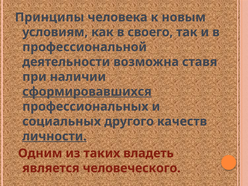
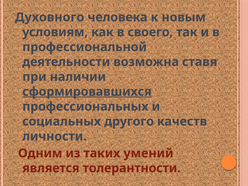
Принципы: Принципы -> Духовного (50, 17)
личности underline: present -> none (54, 136)
владеть: владеть -> умений (148, 153)
человеческого: человеческого -> толерантности (132, 168)
